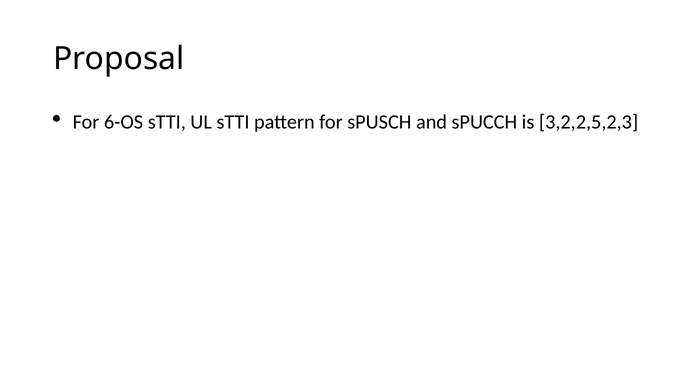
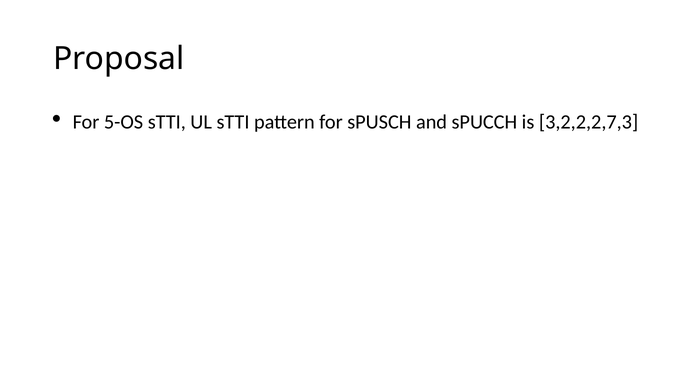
6-OS: 6-OS -> 5-OS (124, 122)
3,2,2,5,2,3: 3,2,2,5,2,3 -> 3,2,2,2,7,3 (589, 122)
